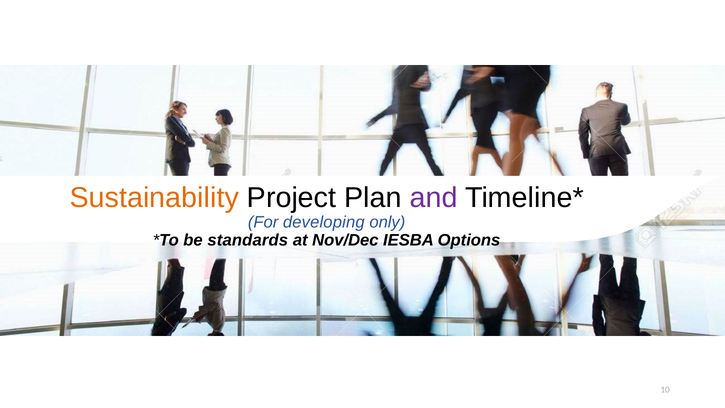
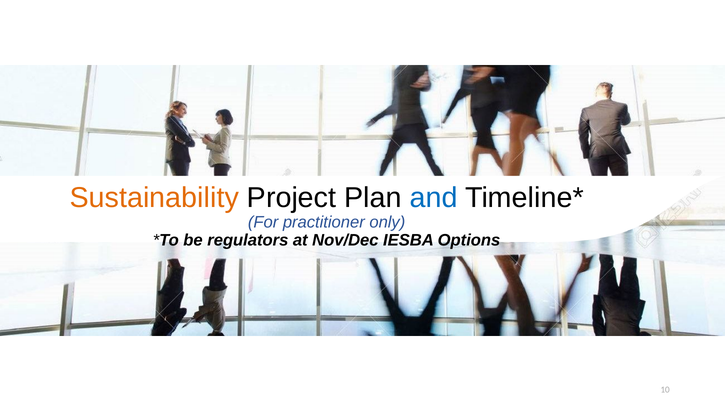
and colour: purple -> blue (434, 198)
developing: developing -> practitioner (324, 222)
standards: standards -> regulators (248, 240)
